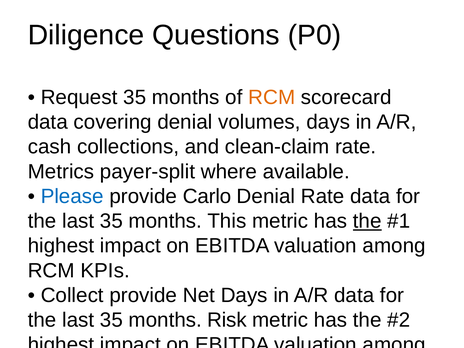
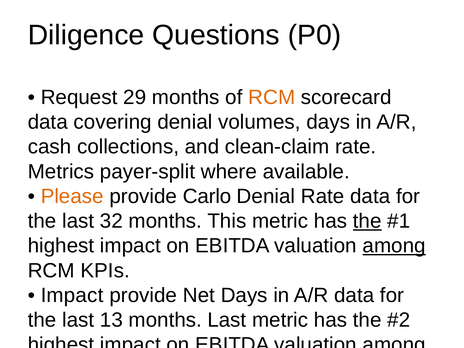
Request 35: 35 -> 29 (135, 97)
Please colour: blue -> orange (72, 196)
35: 35 -> 32 (111, 221)
among underline: none -> present (394, 246)
Collect: Collect -> Impact (72, 295)
35: 35 -> 13 (111, 320)
months Risk: Risk -> Last (227, 320)
